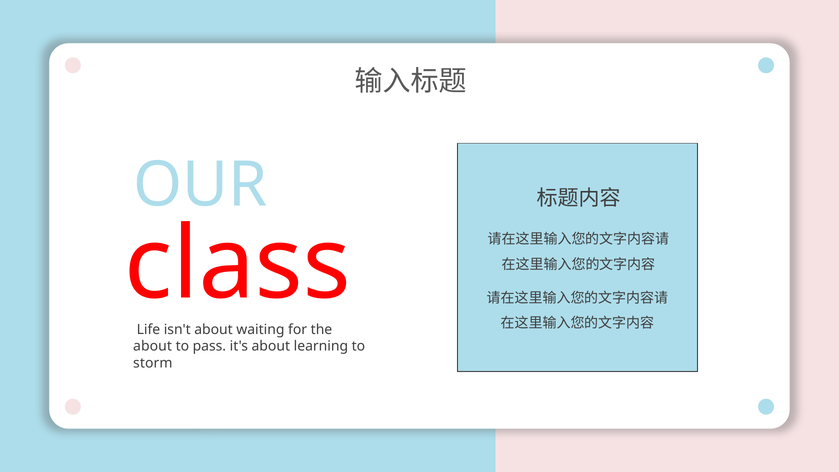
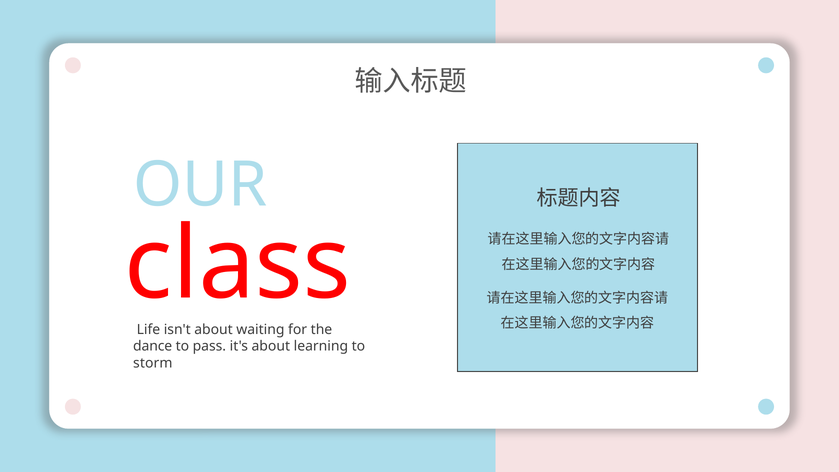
about: about -> dance (153, 346)
